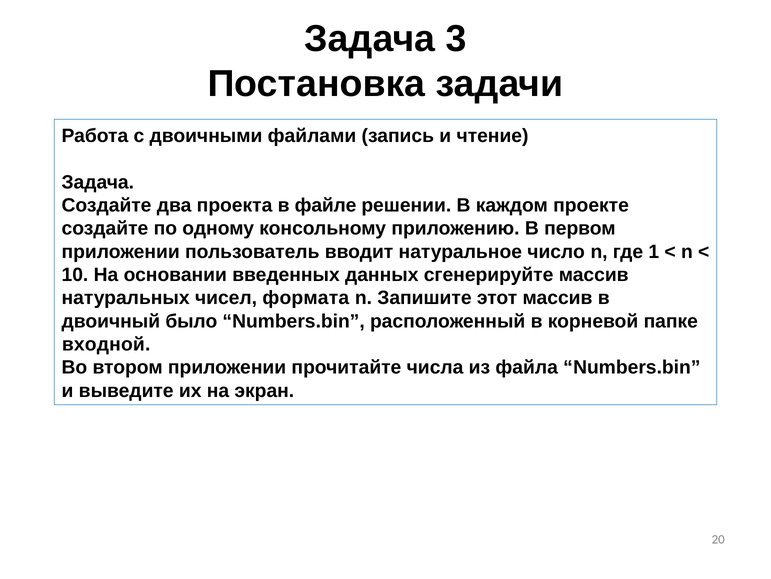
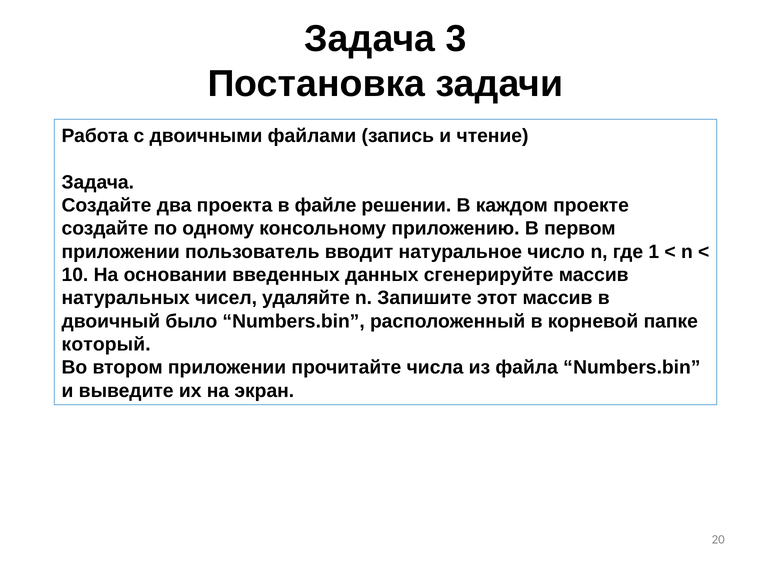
формата: формата -> удаляйте (306, 298)
входной: входной -> который (106, 344)
